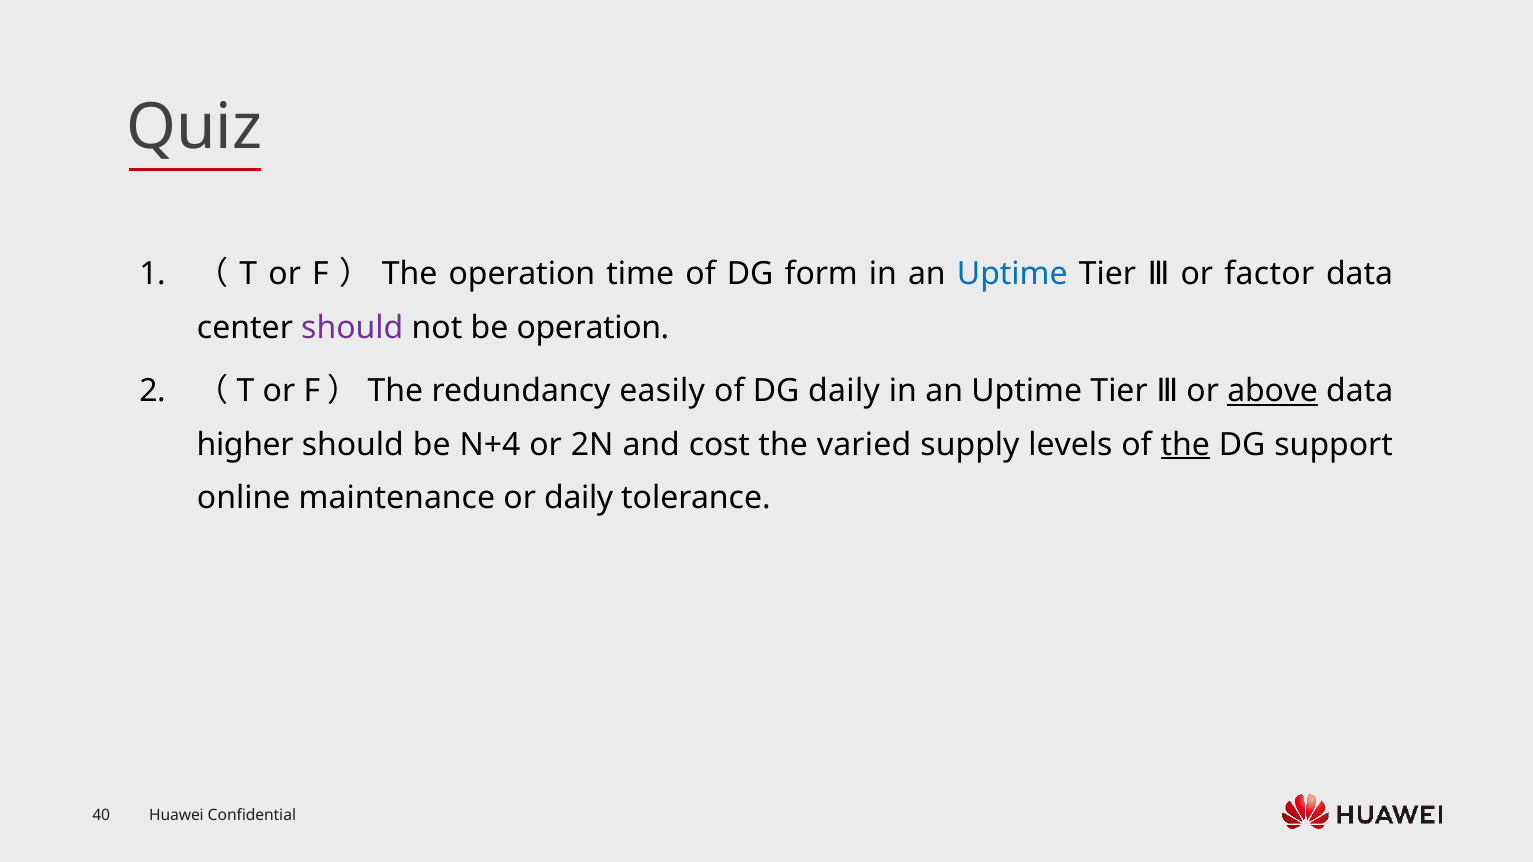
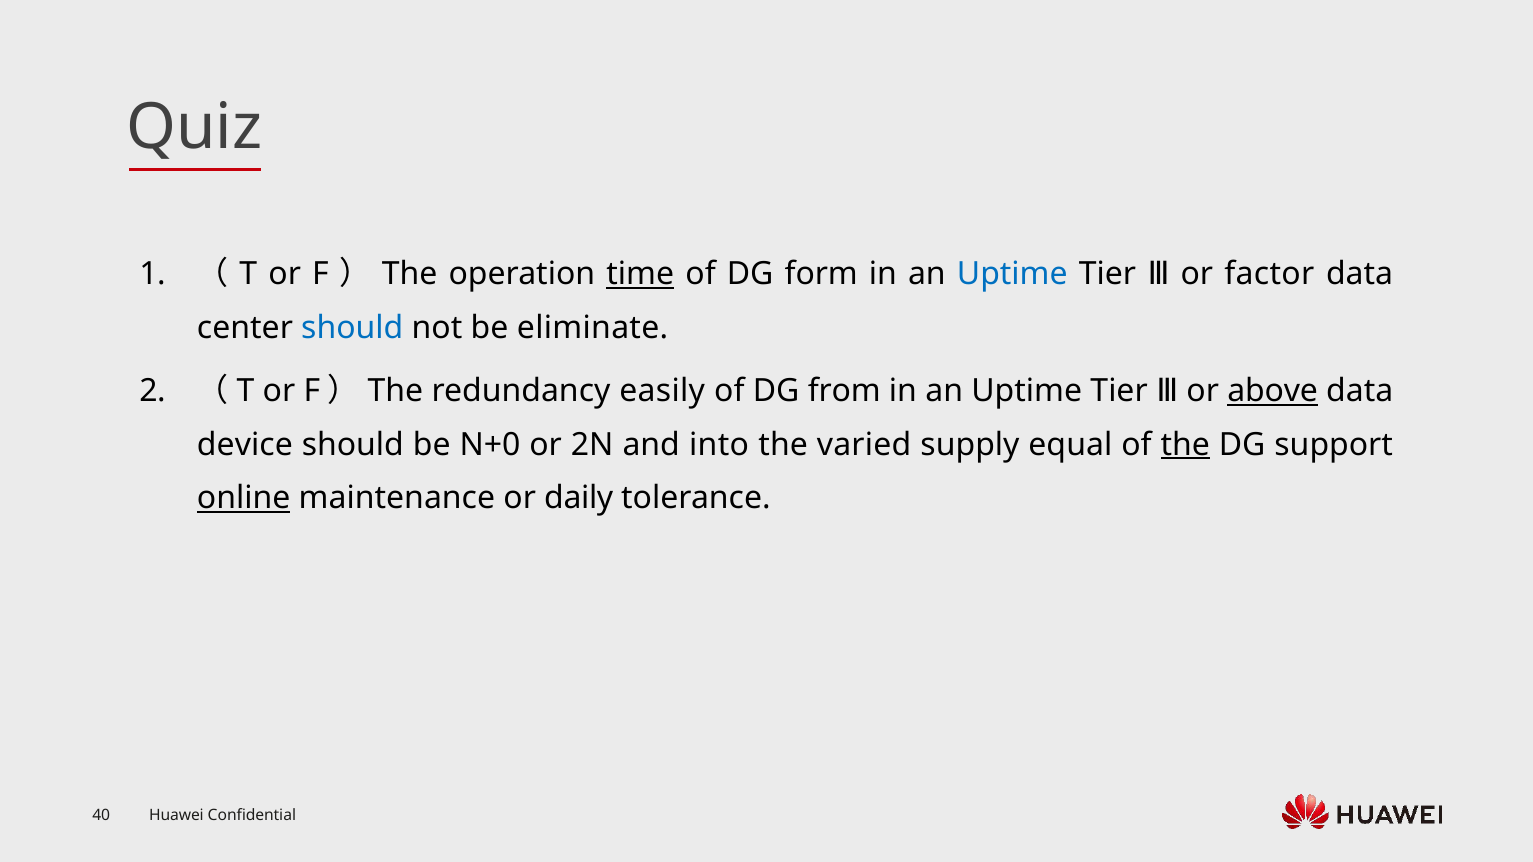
time underline: none -> present (640, 274)
should colour: purple -> blue (352, 328)
be operation: operation -> eliminate (593, 328)
DG daily: daily -> from (844, 391)
higher: higher -> device (245, 445)
N+4: N+4 -> N+0 (490, 445)
cost: cost -> into (719, 445)
levels: levels -> equal (1070, 445)
online underline: none -> present (244, 498)
